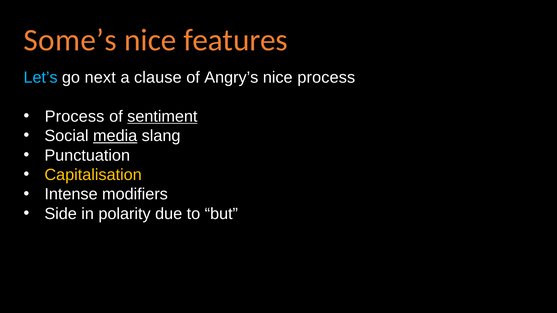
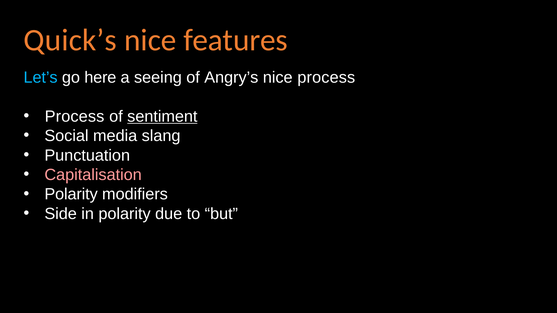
Some’s: Some’s -> Quick’s (70, 40)
next: next -> here (100, 77)
clause: clause -> seeing (158, 77)
media underline: present -> none (115, 136)
Capitalisation colour: yellow -> pink (93, 175)
Intense: Intense -> Polarity (71, 194)
